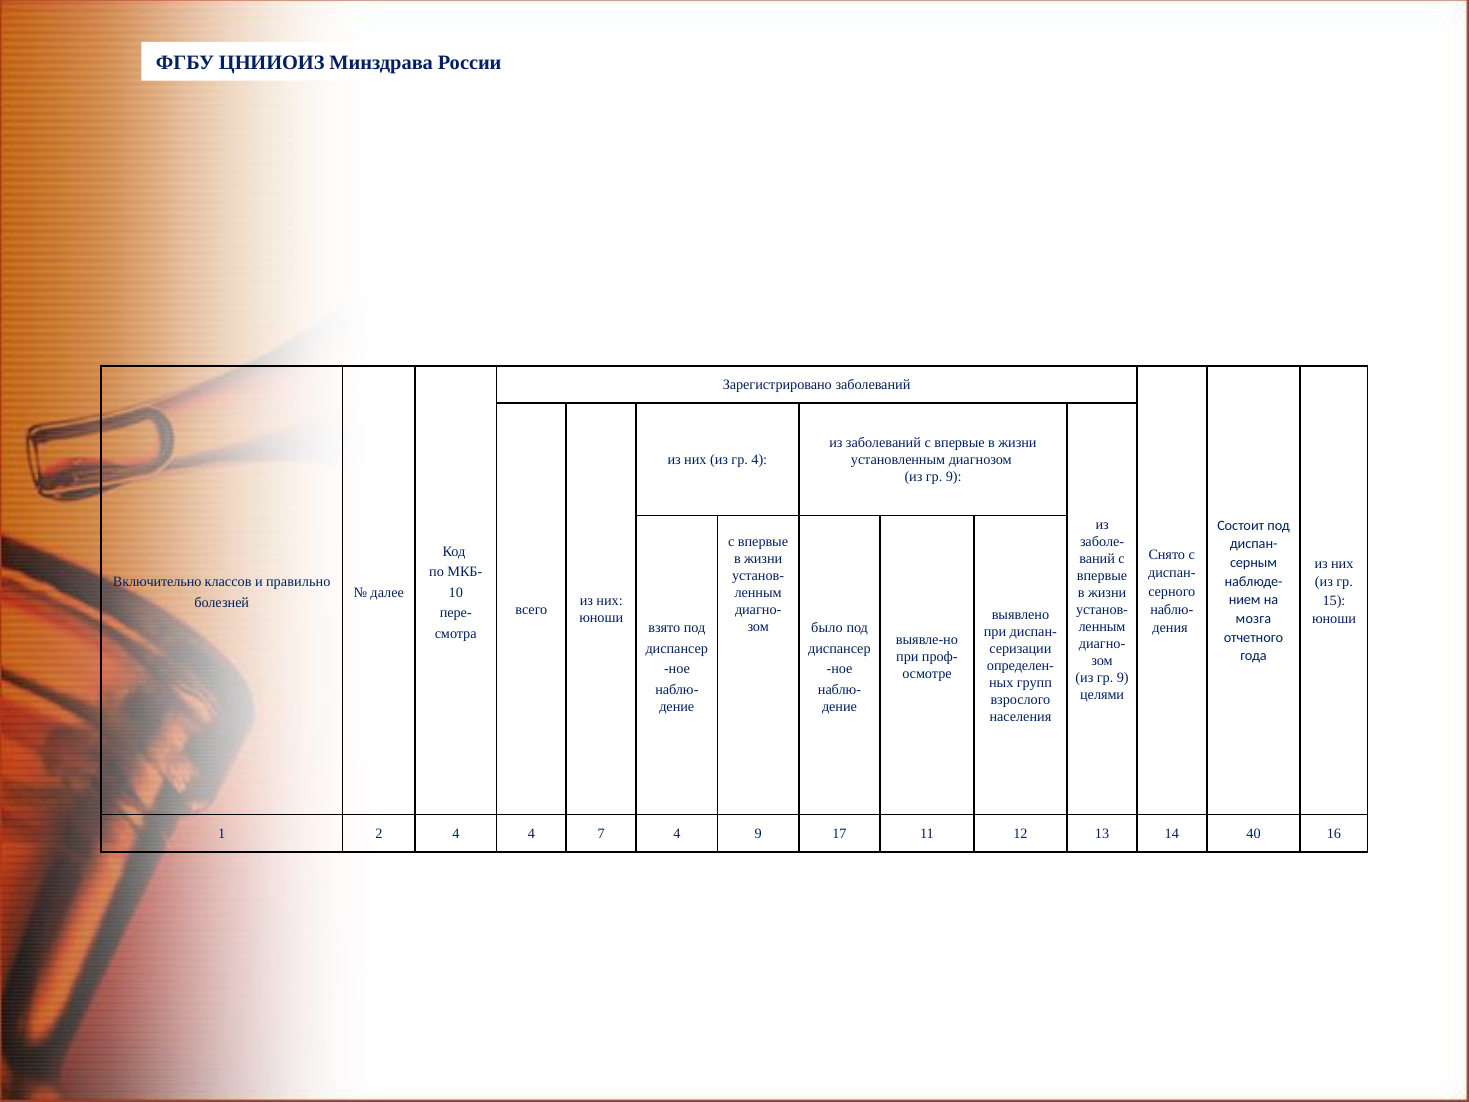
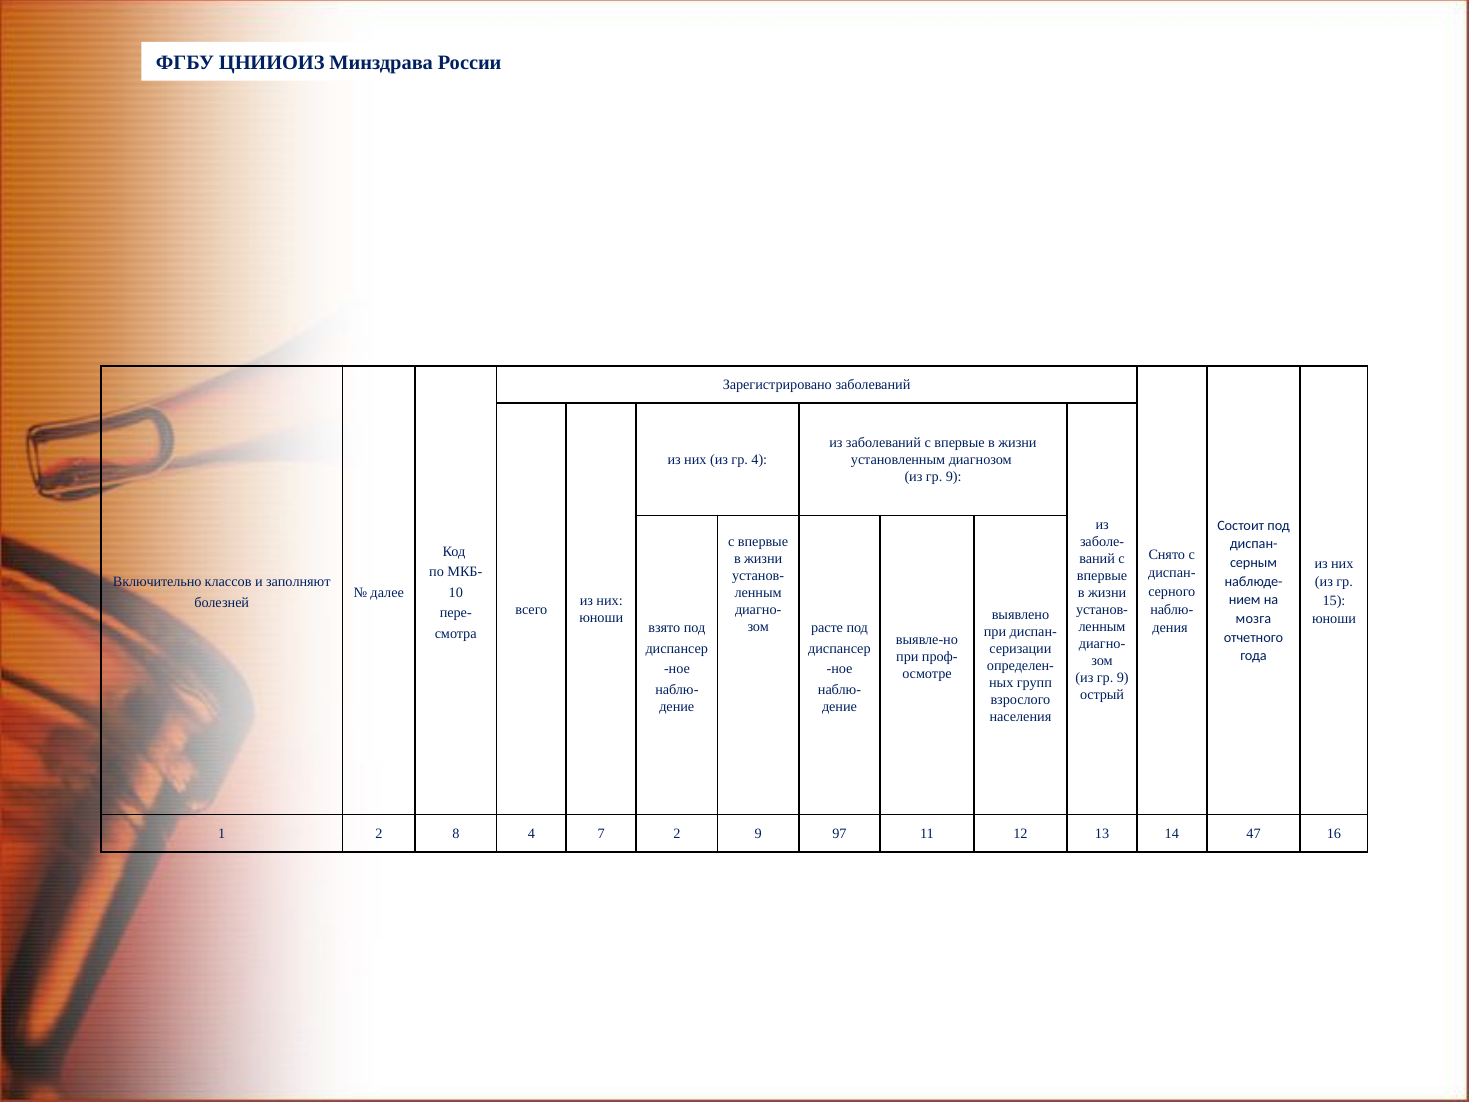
правильно: правильно -> заполняют (298, 582)
было: было -> расте (827, 628)
целями: целями -> острый (1102, 694)
2 4: 4 -> 8 (456, 834)
7 4: 4 -> 2 (677, 834)
17: 17 -> 97 (839, 834)
40: 40 -> 47 (1254, 834)
